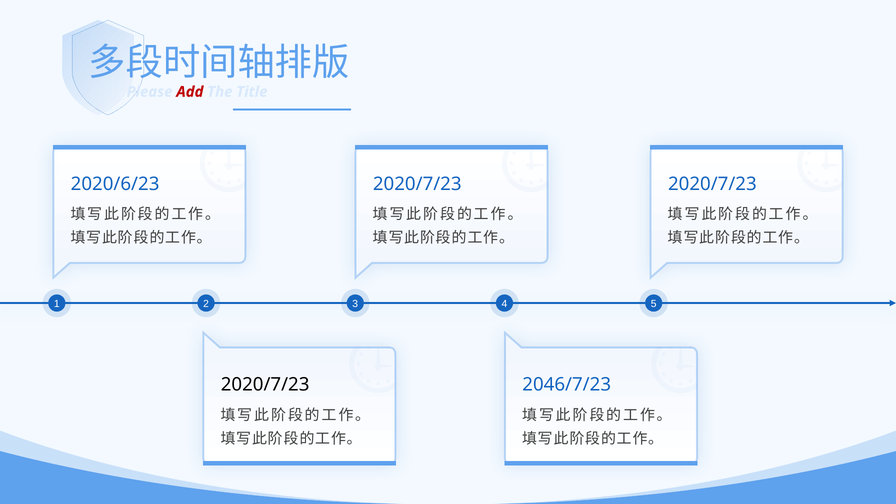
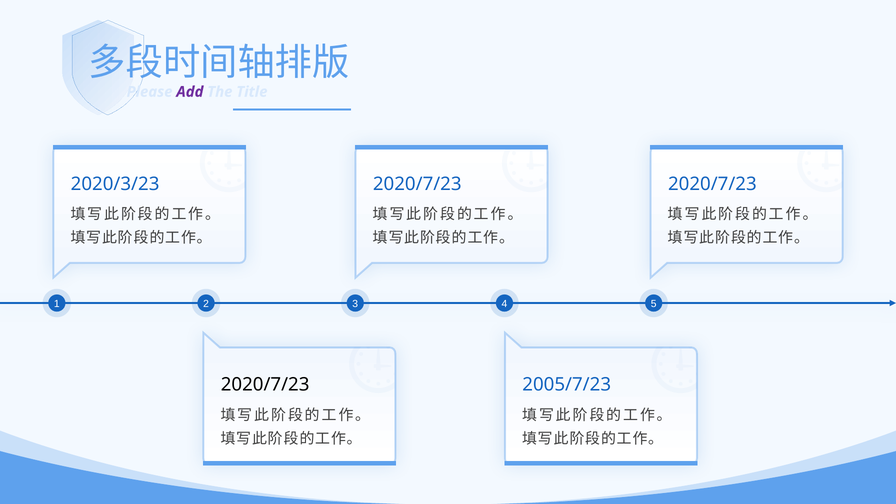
Add colour: red -> purple (190, 92)
2020/6/23: 2020/6/23 -> 2020/3/23 (115, 184)
2046/7/23: 2046/7/23 -> 2005/7/23 (567, 385)
